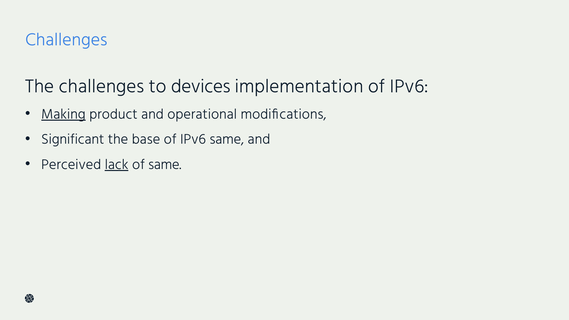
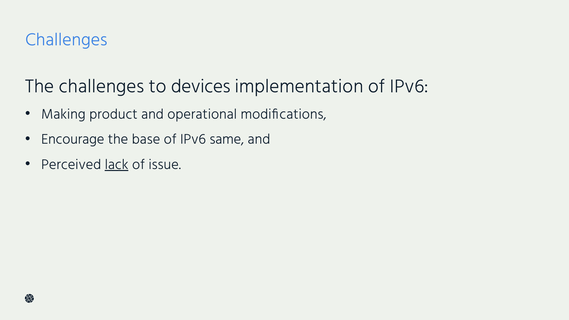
Making underline: present -> none (63, 114)
Significant: Significant -> Encourage (73, 139)
of same: same -> issue (165, 164)
